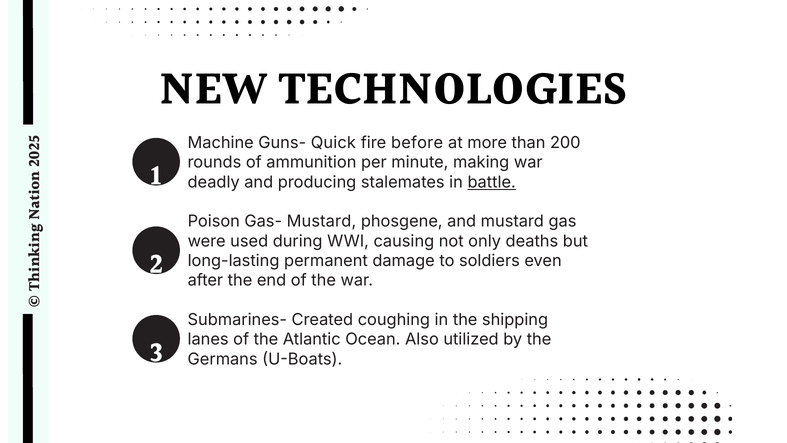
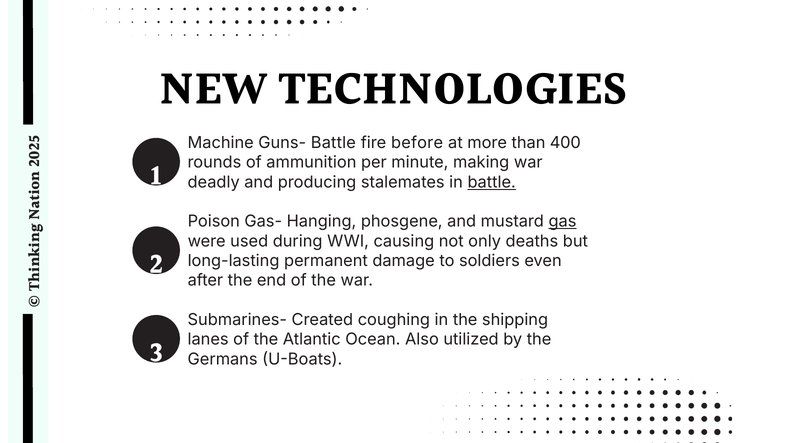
Guns- Quick: Quick -> Battle (333, 143)
200: 200 -> 400 (565, 143)
Gas- Mustard: Mustard -> Hanging (322, 221)
gas underline: none -> present (562, 221)
